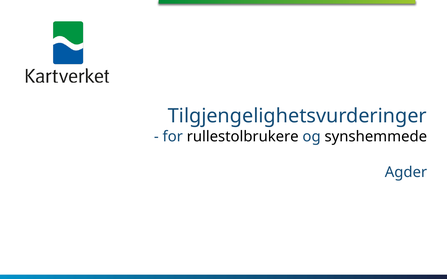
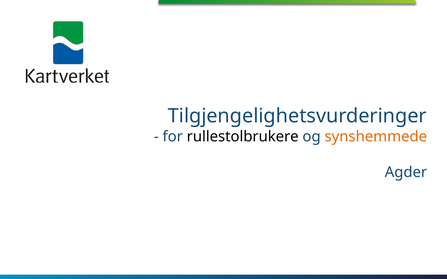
synshemmede colour: black -> orange (376, 137)
